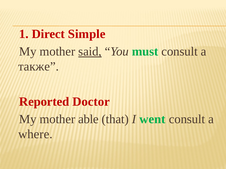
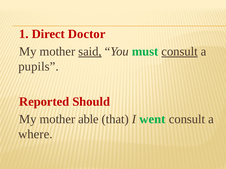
Simple: Simple -> Doctor (87, 34)
consult underline: none -> present (180, 52)
также: также -> pupils (39, 67)
Doctor: Doctor -> Should (91, 102)
